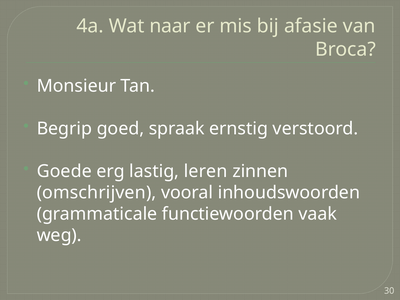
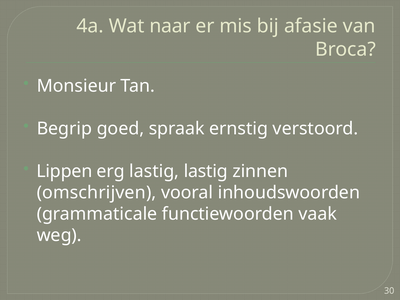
Goede: Goede -> Lippen (64, 171)
lastig leren: leren -> lastig (206, 171)
